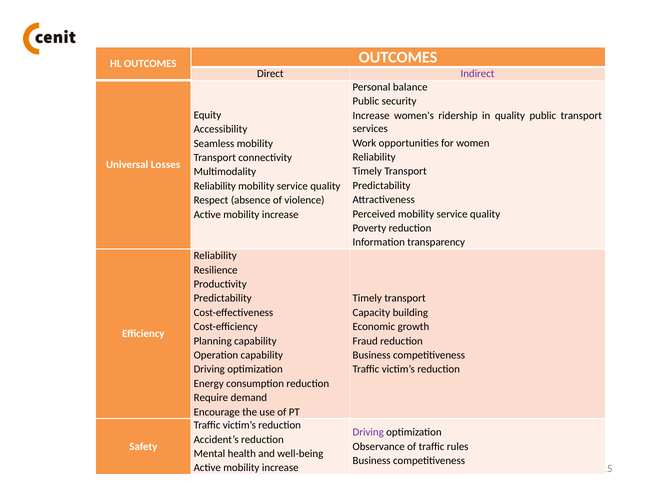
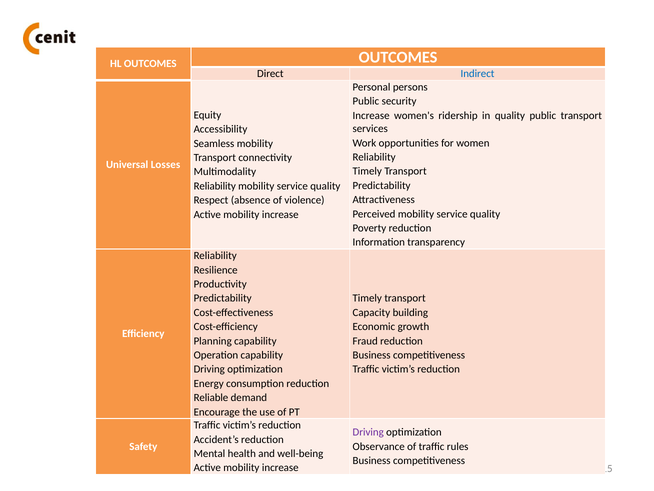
Indirect colour: purple -> blue (478, 74)
balance: balance -> persons (410, 87)
Require: Require -> Reliable (211, 397)
